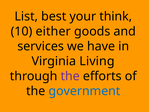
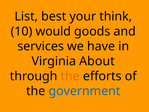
either: either -> would (53, 31)
Living: Living -> About (97, 61)
the colour: purple -> orange (70, 76)
